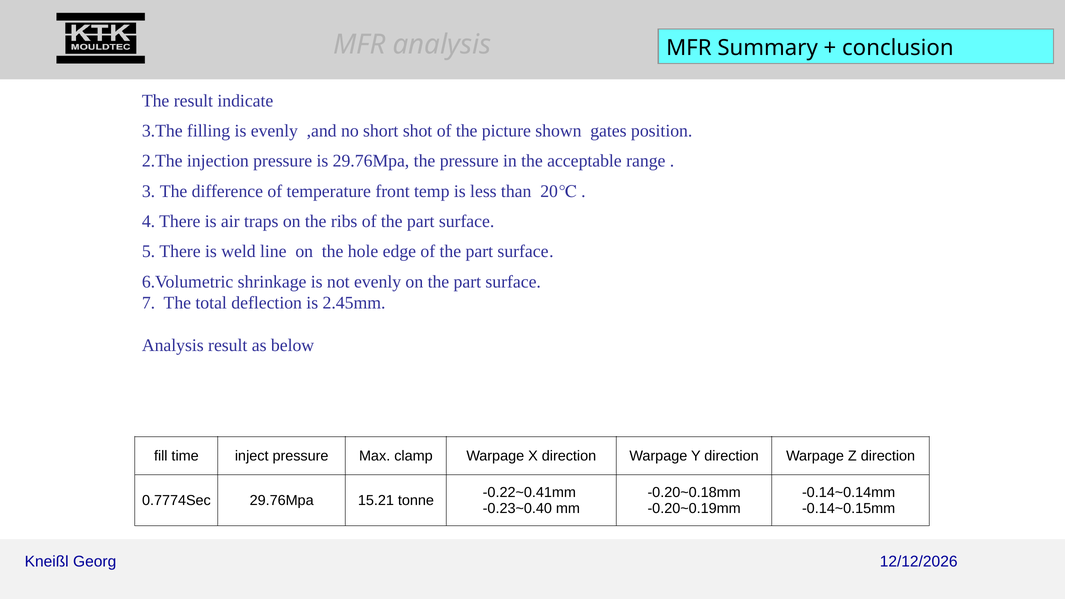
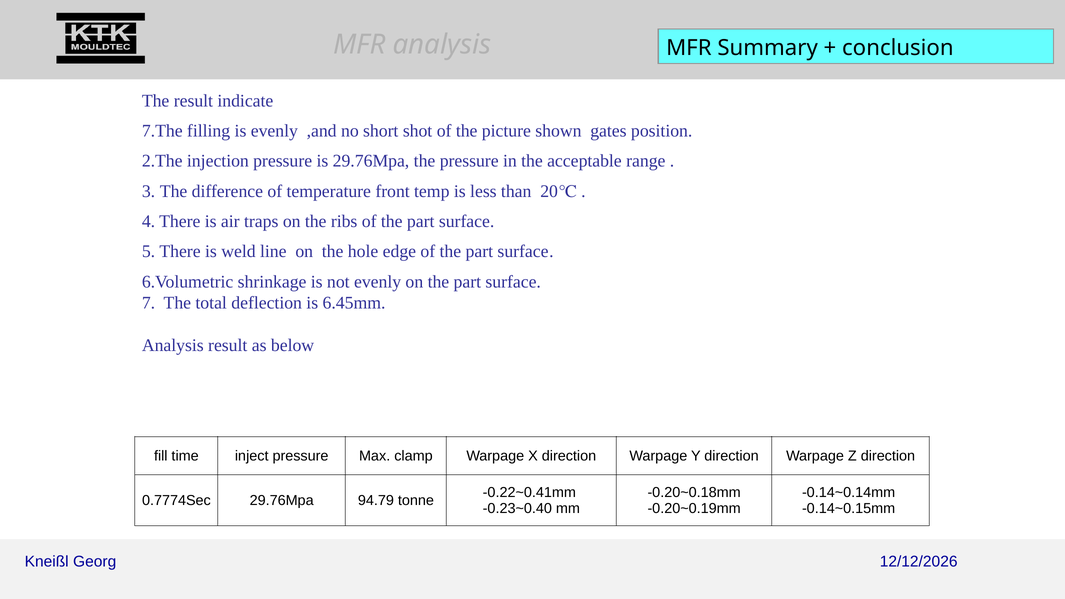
3.The: 3.The -> 7.The (162, 131)
2.45mm: 2.45mm -> 6.45mm (354, 303)
15.21: 15.21 -> 94.79 (376, 500)
